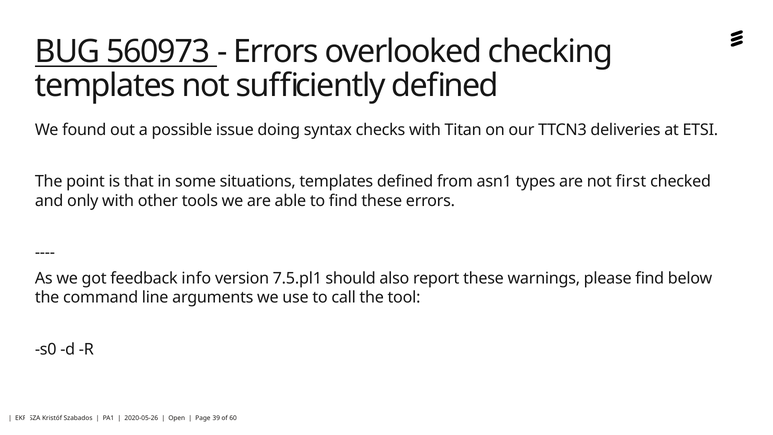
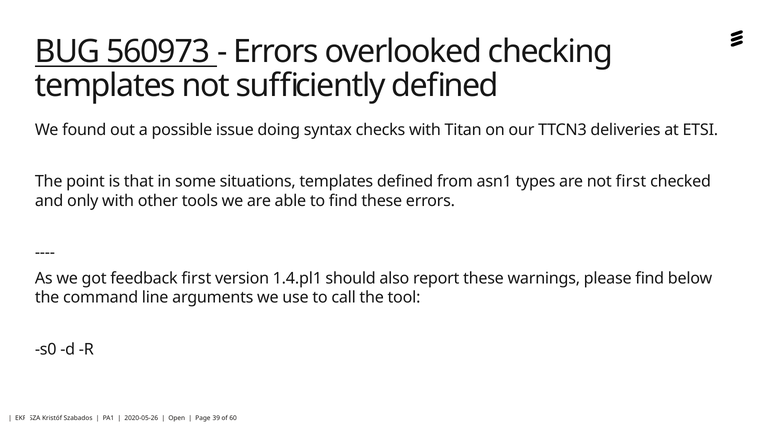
feedback info: info -> first (196, 278)
7.5.pl1: 7.5.pl1 -> 1.4.pl1 (297, 278)
